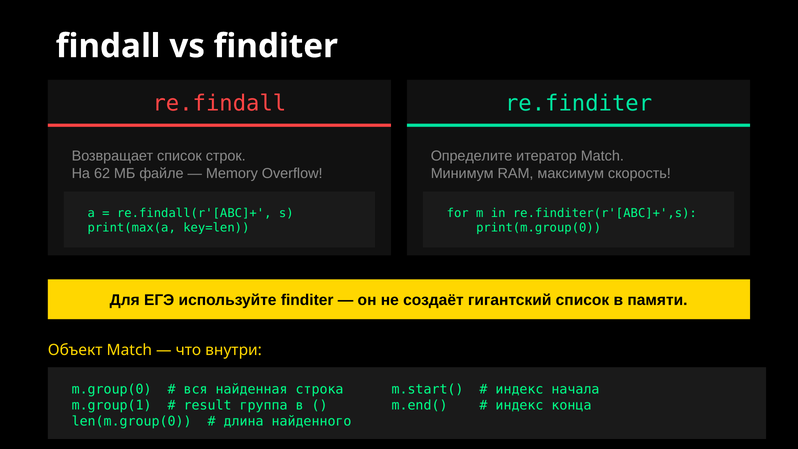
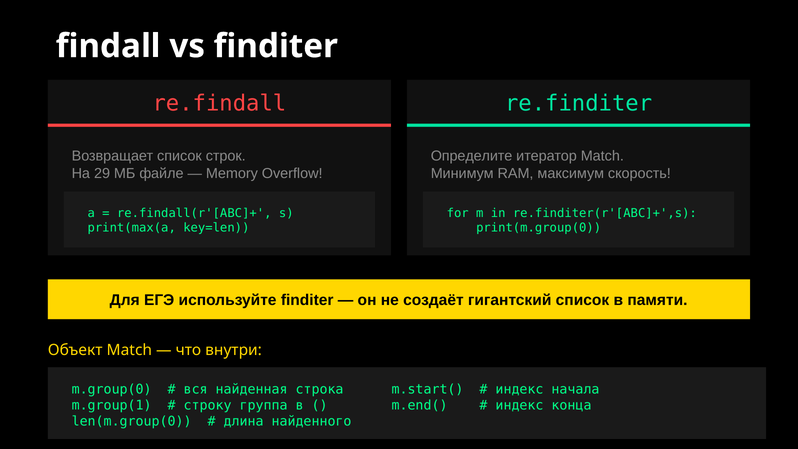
62: 62 -> 29 (102, 173)
result: result -> строку (208, 405)
